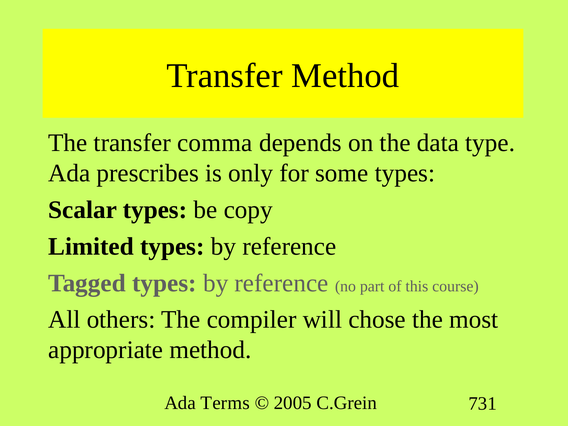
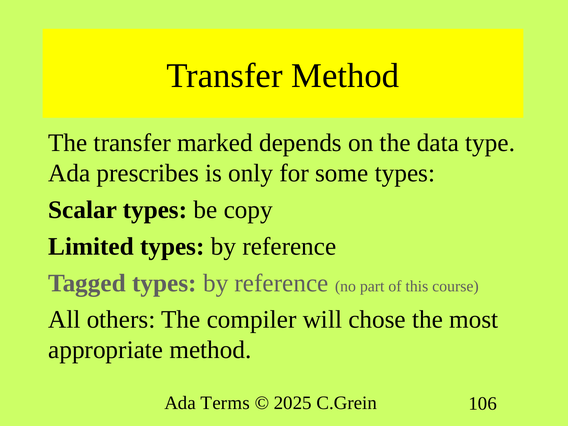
comma: comma -> marked (215, 143)
2005: 2005 -> 2025 (293, 403)
731: 731 -> 106 (483, 404)
